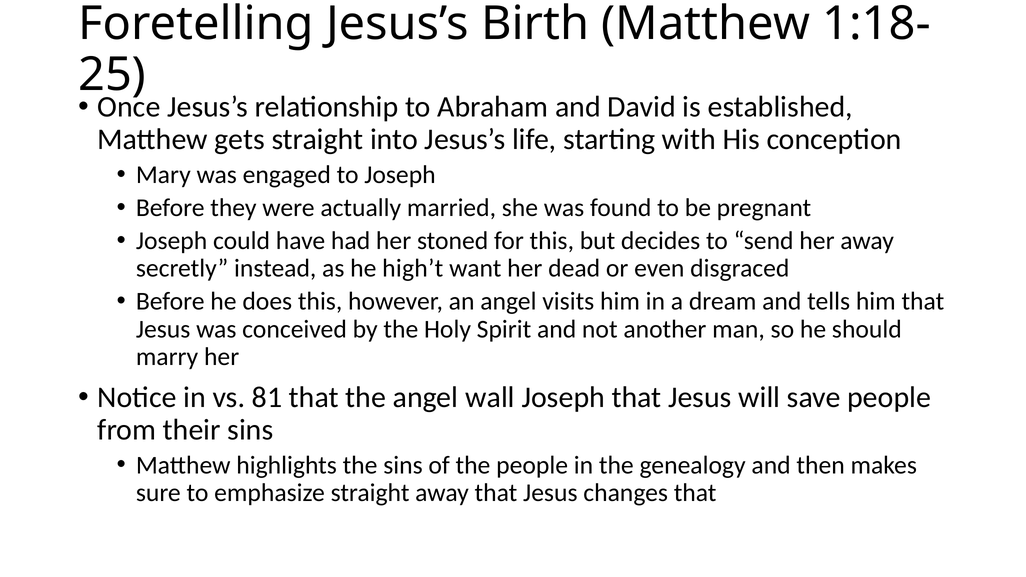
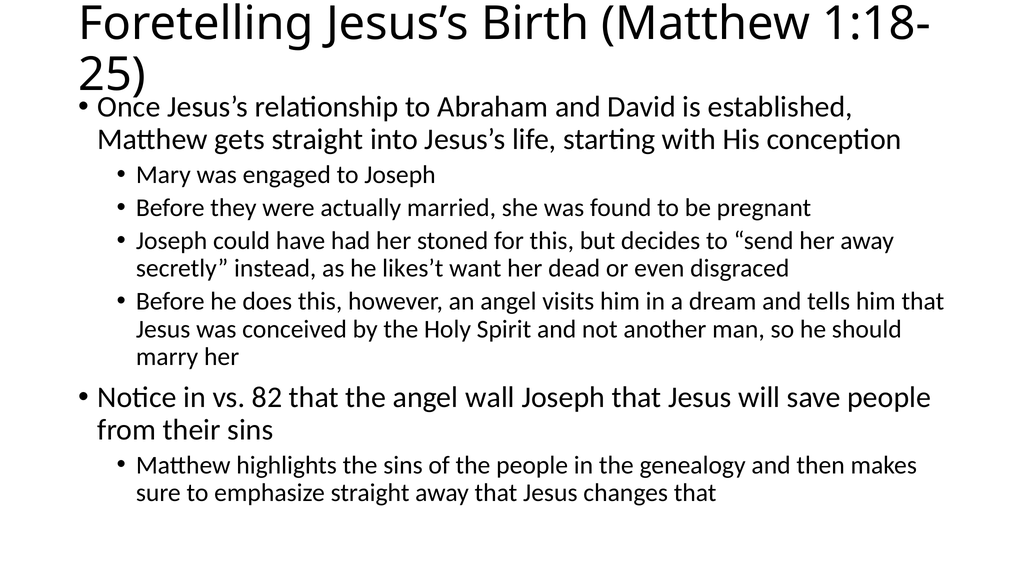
high’t: high’t -> likes’t (413, 268)
81: 81 -> 82 (267, 397)
